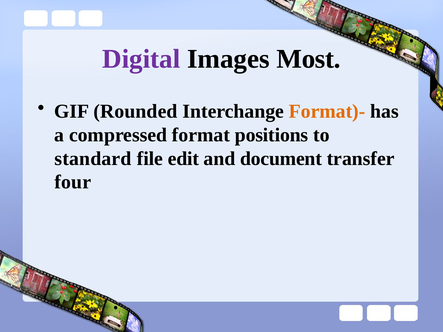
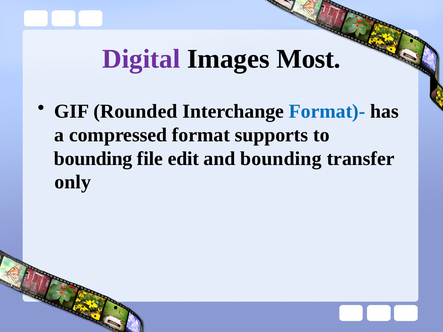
Format)- colour: orange -> blue (327, 111)
positions: positions -> supports (272, 135)
standard: standard -> bounding (93, 159)
and document: document -> bounding (281, 159)
four: four -> only (73, 182)
